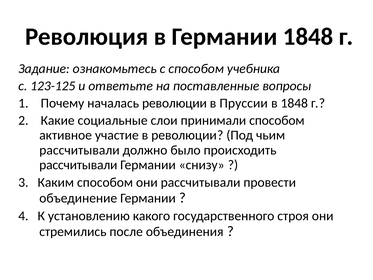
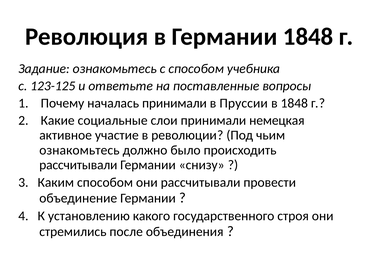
началась революции: революции -> принимали (174, 103)
принимали способом: способом -> немецкая (277, 120)
рассчитывали: рассчитывали -> ознакомьтесь (79, 150)
